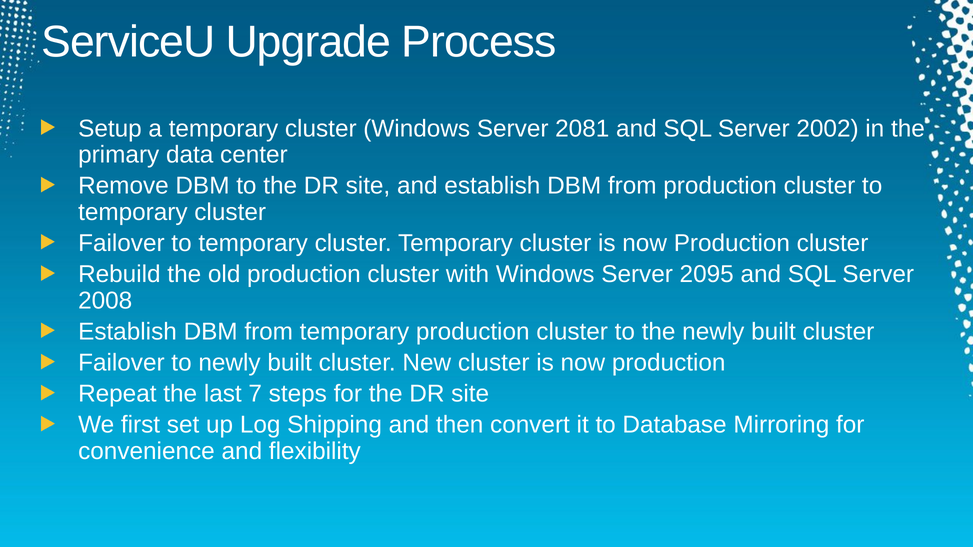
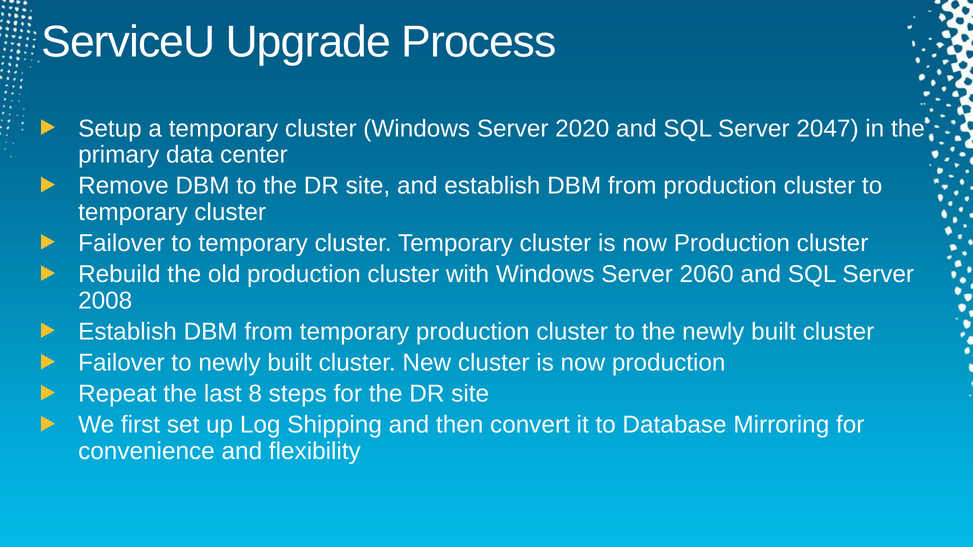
2081: 2081 -> 2020 (582, 129)
2002: 2002 -> 2047 (828, 129)
2095: 2095 -> 2060 (707, 274)
7: 7 -> 8 (255, 394)
